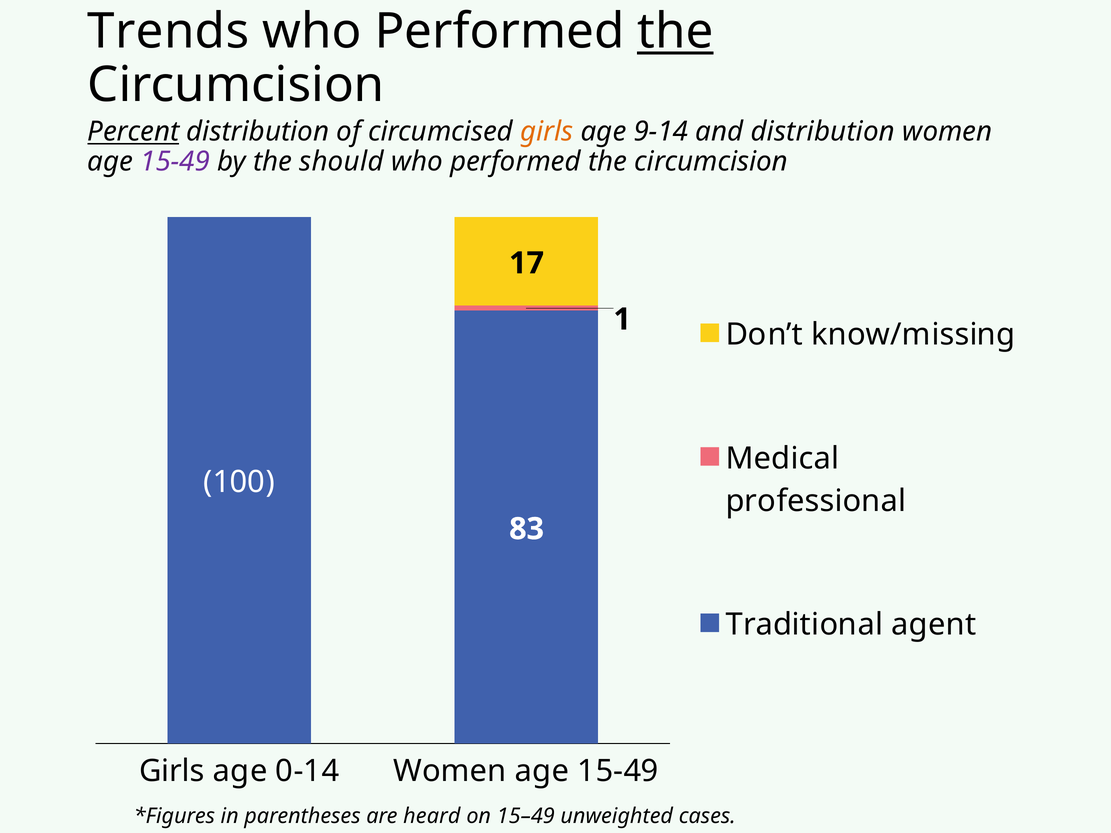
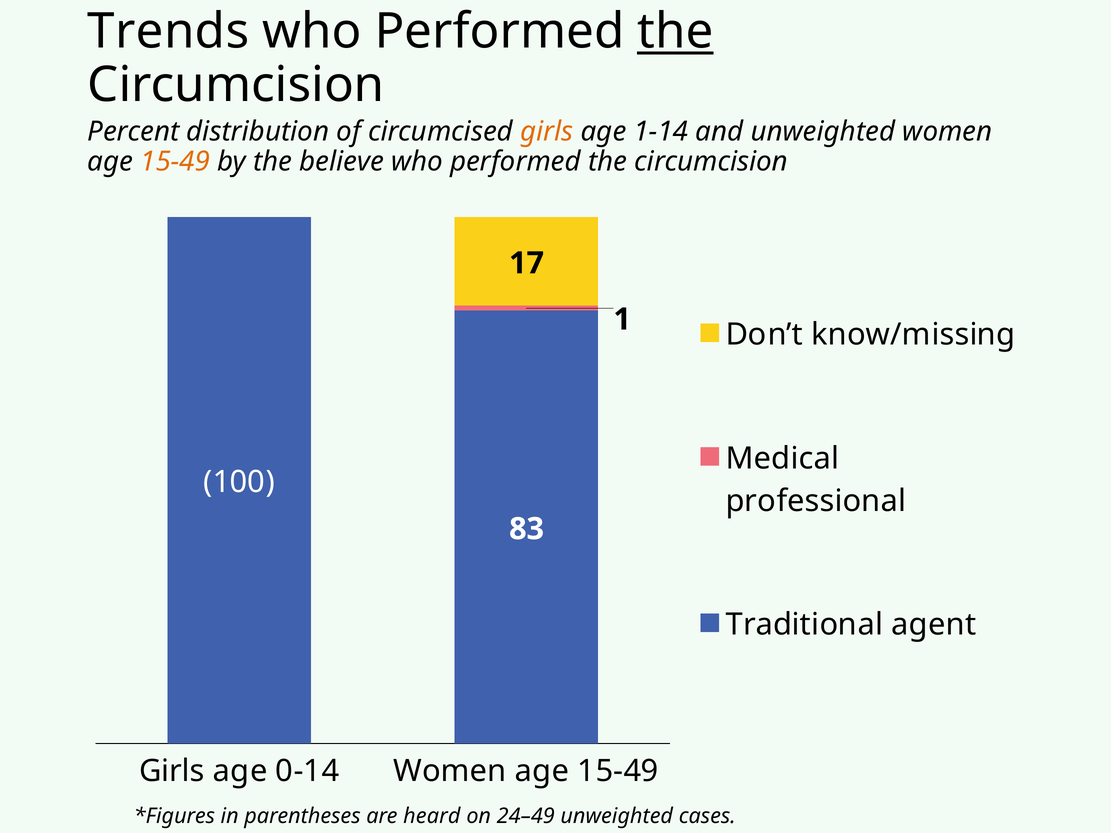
Percent underline: present -> none (133, 132)
9-14: 9-14 -> 1-14 (661, 132)
and distribution: distribution -> unweighted (823, 132)
15-49 colour: purple -> orange (175, 162)
should: should -> believe (342, 162)
15–49: 15–49 -> 24–49 (526, 816)
